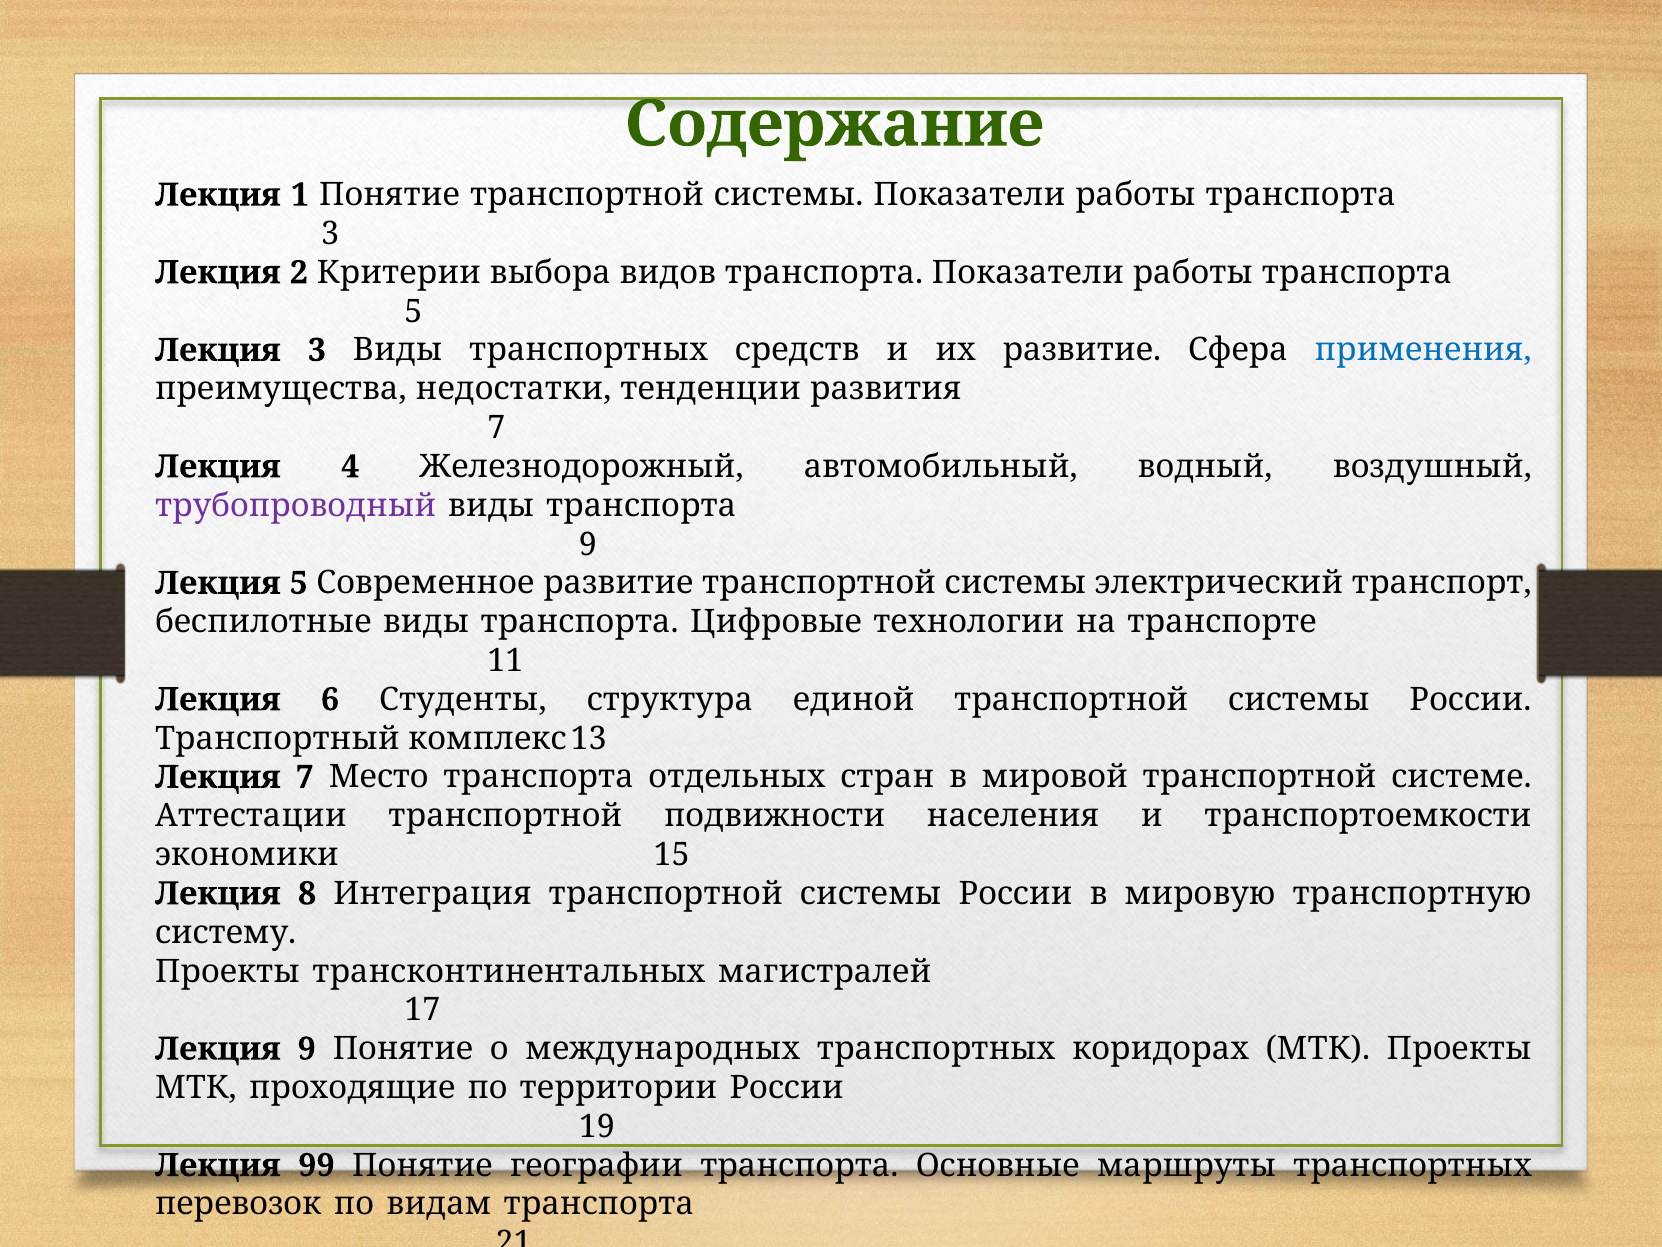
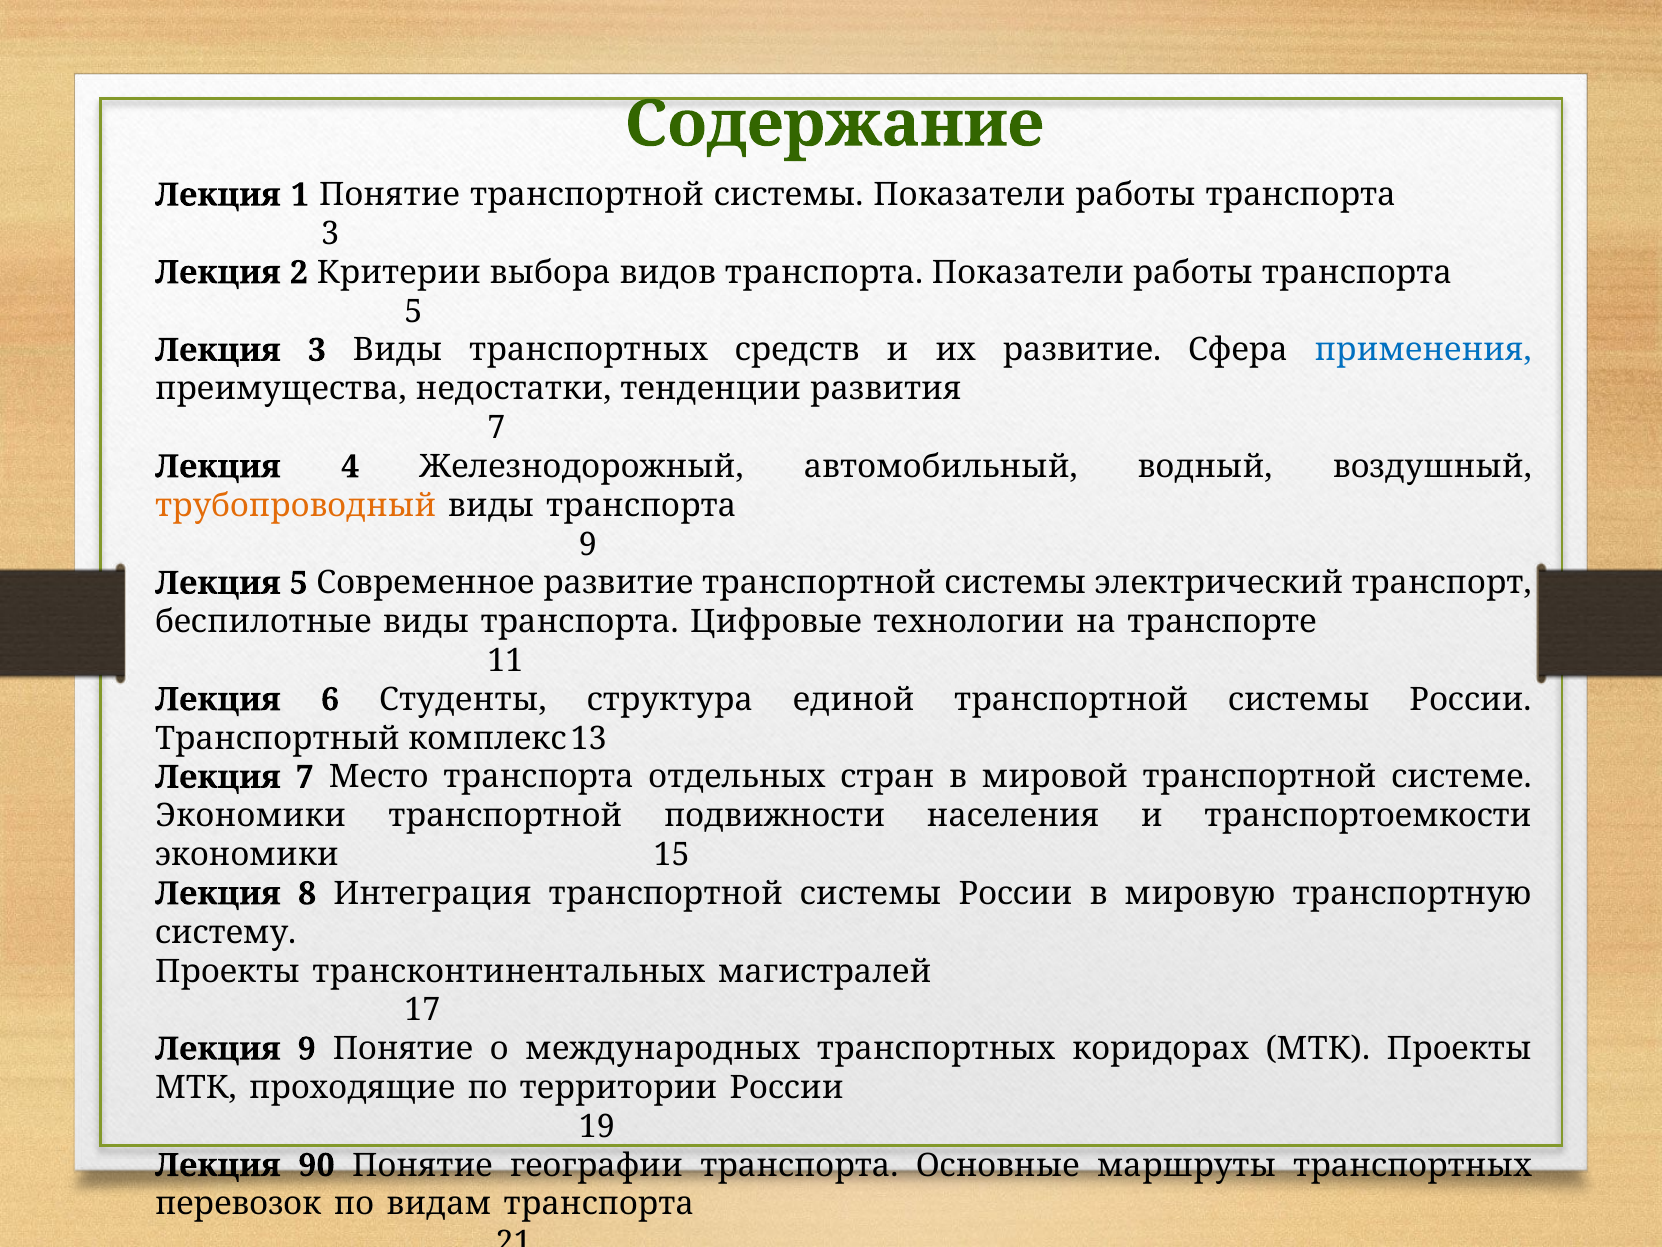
трубопроводный colour: purple -> orange (296, 505)
Аттестации: Аттестации -> Экономики (251, 816)
99: 99 -> 90 (316, 1165)
